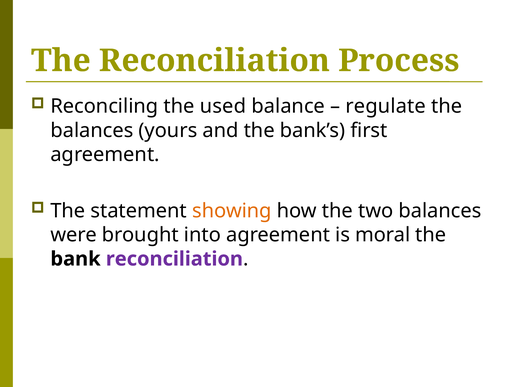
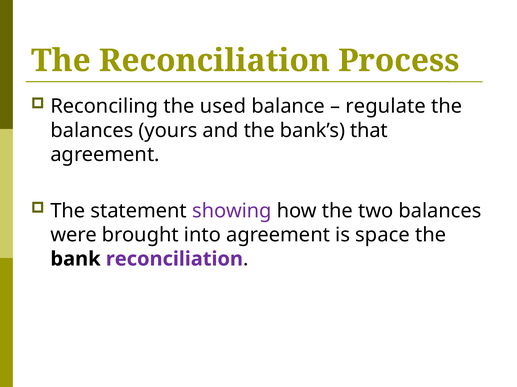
first: first -> that (369, 131)
showing colour: orange -> purple (232, 211)
moral: moral -> space (383, 235)
